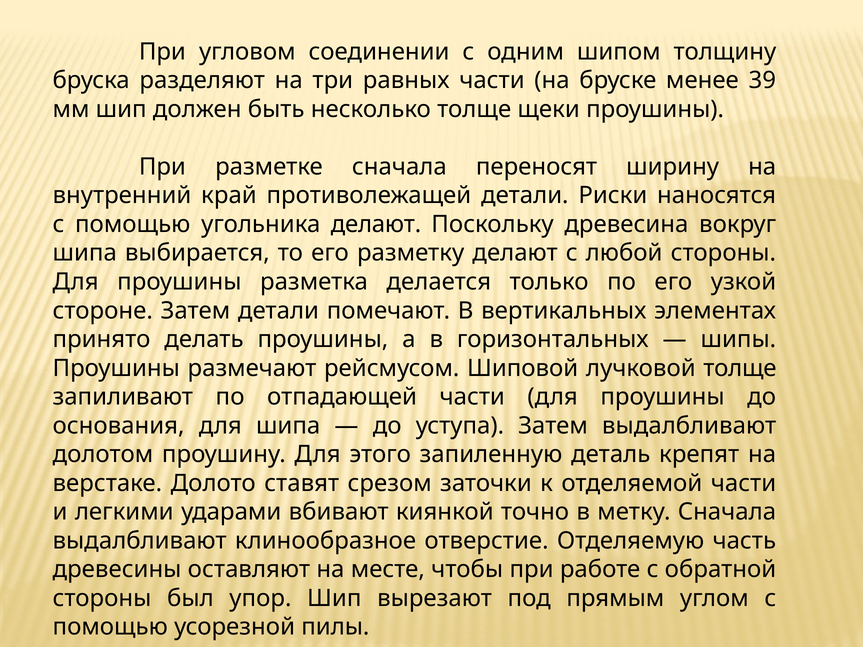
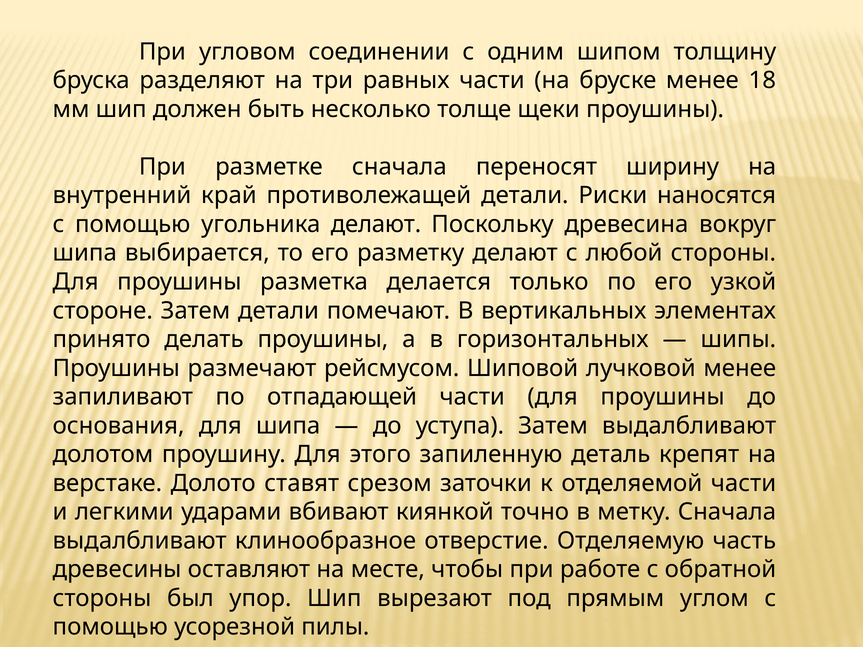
39: 39 -> 18 (762, 80)
лучковой толще: толще -> менее (740, 368)
